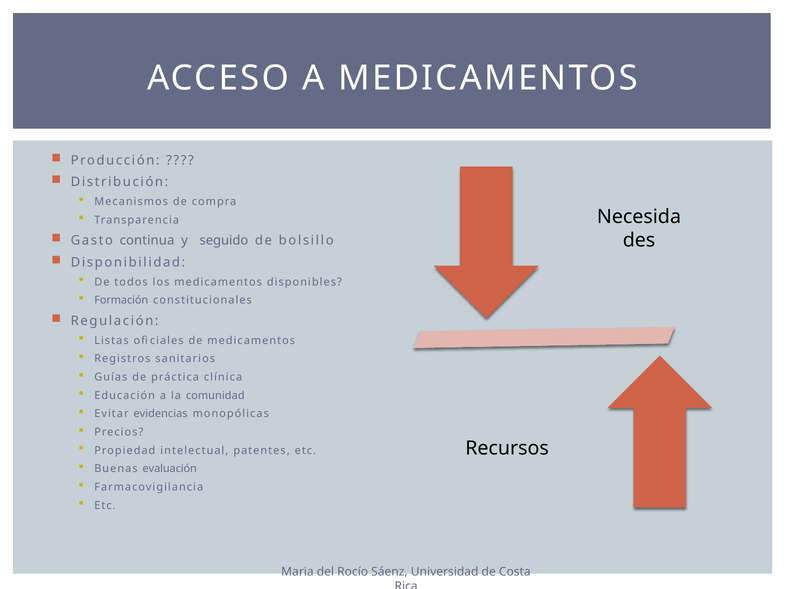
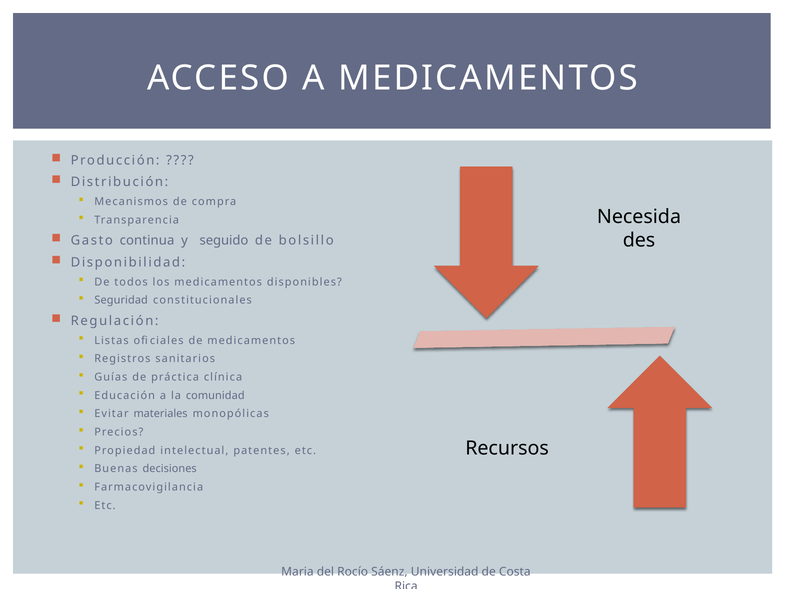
Formación: Formación -> Seguridad (121, 301)
evidencias: evidencias -> materiales (161, 414)
evaluación: evaluación -> decisiones (170, 469)
